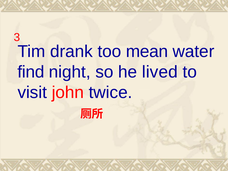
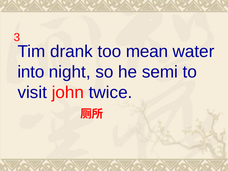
find: find -> into (31, 72)
lived: lived -> semi (160, 72)
